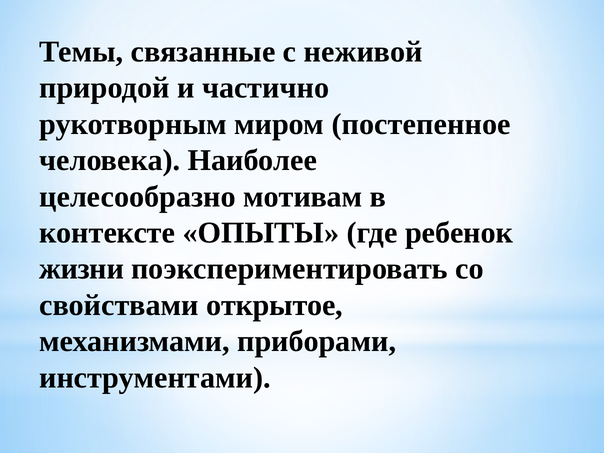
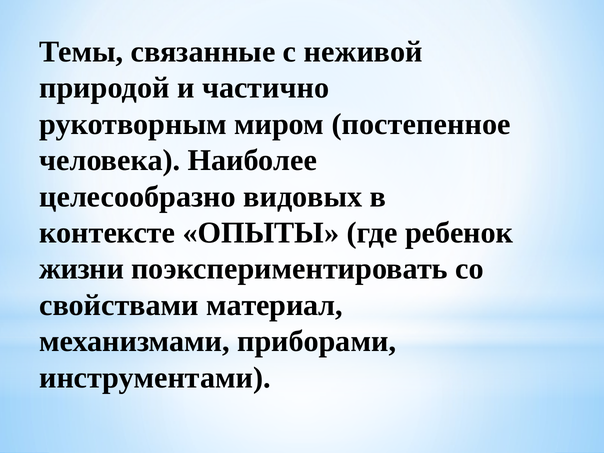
мотивам: мотивам -> видовых (303, 197)
открытое: открытое -> материал (274, 305)
